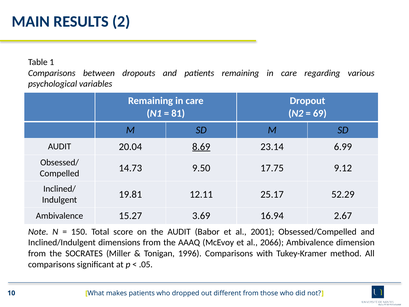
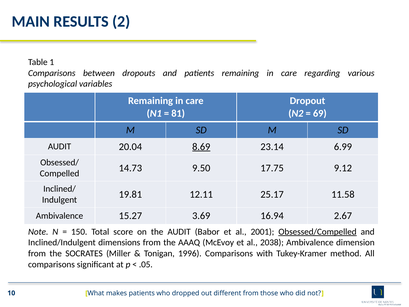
52.29: 52.29 -> 11.58 (343, 194)
Obsessed/Compelled underline: none -> present (318, 232)
2066: 2066 -> 2038 (272, 242)
